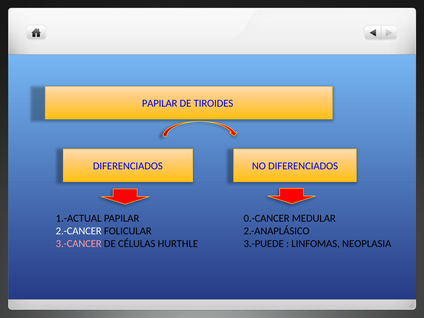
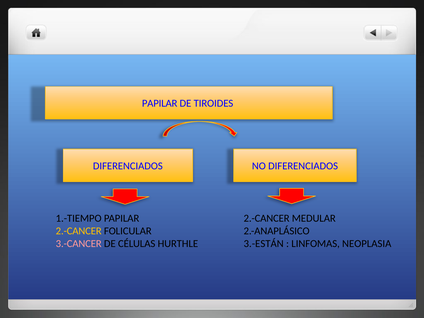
1.-ACTUAL: 1.-ACTUAL -> 1.-TIEMPO (79, 218)
0.-CANCER: 0.-CANCER -> 2.-CANCER (267, 218)
2.-CANCER colour: white -> yellow (79, 231)
3.-PUEDE: 3.-PUEDE -> 3.-ESTÁN (264, 244)
